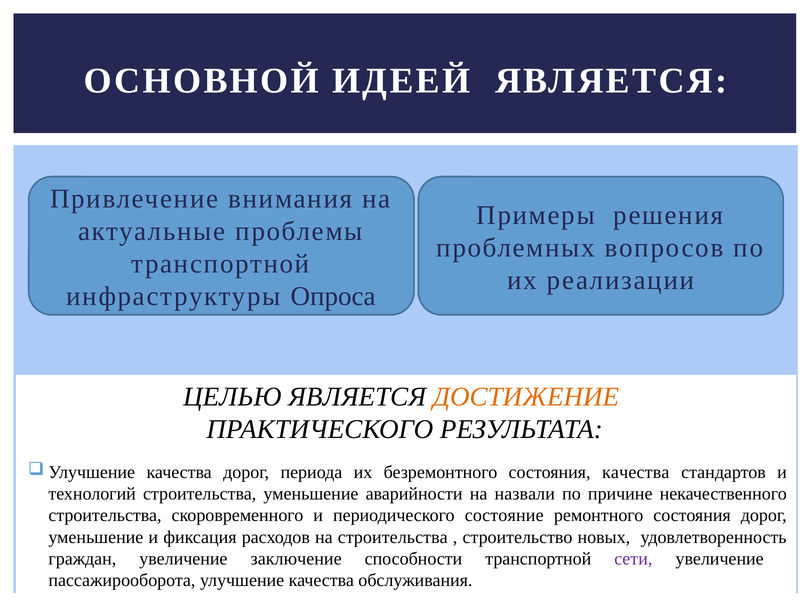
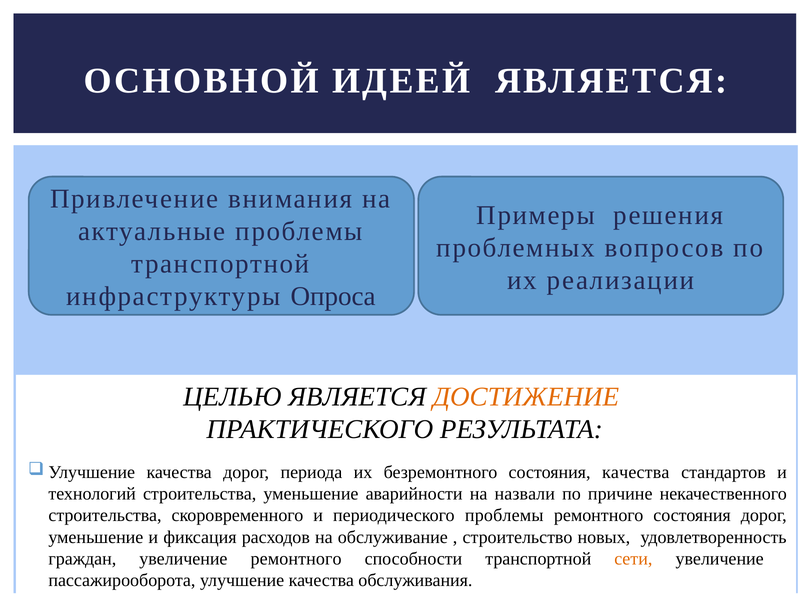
периодического состояние: состояние -> проблемы (504, 515)
на строительства: строительства -> обслуживание (393, 537)
увеличение заключение: заключение -> ремонтного (296, 559)
сети colour: purple -> orange (633, 559)
